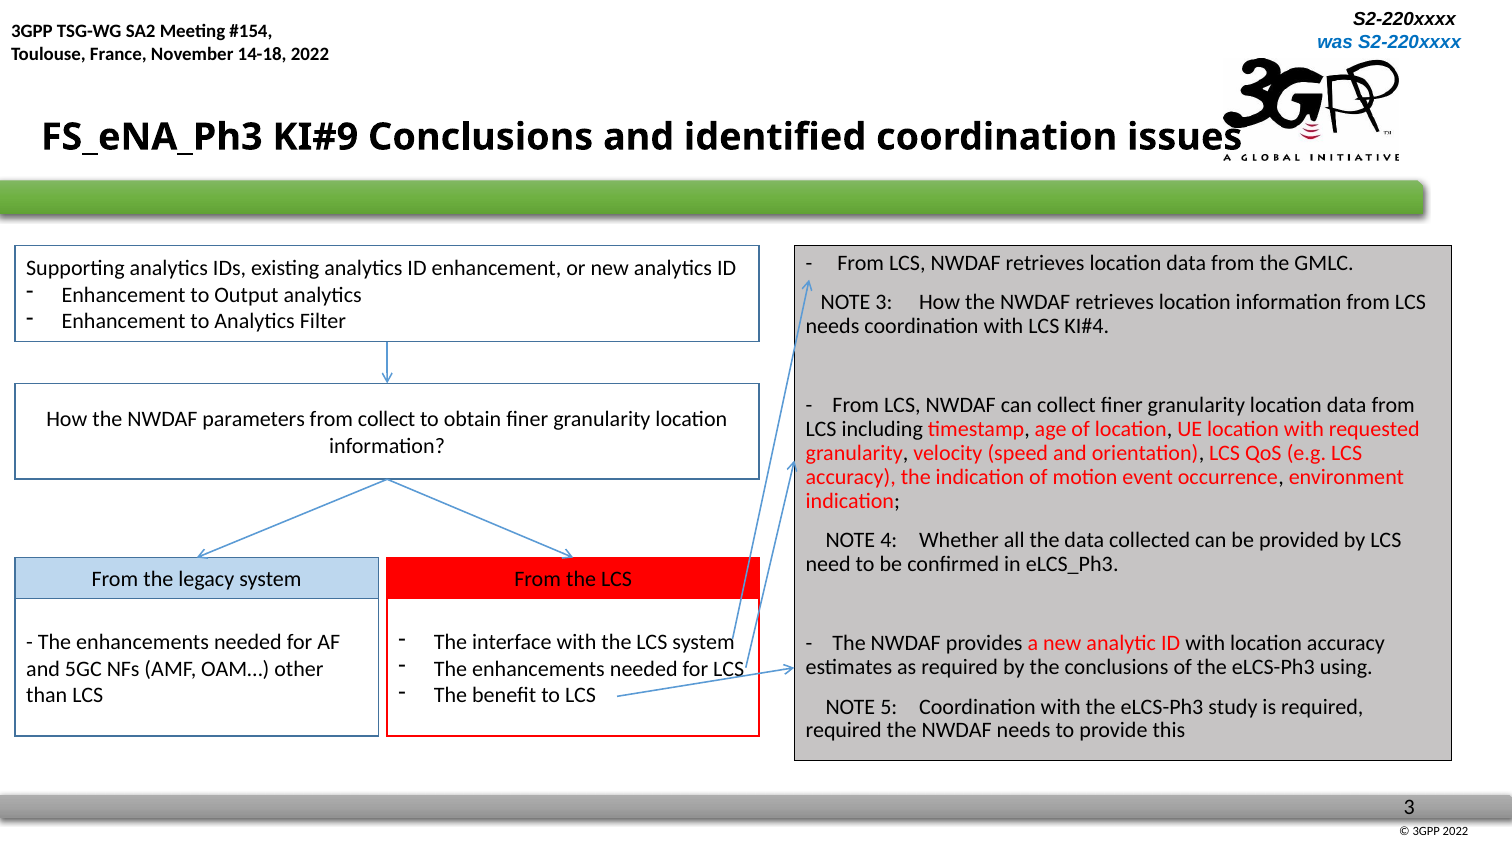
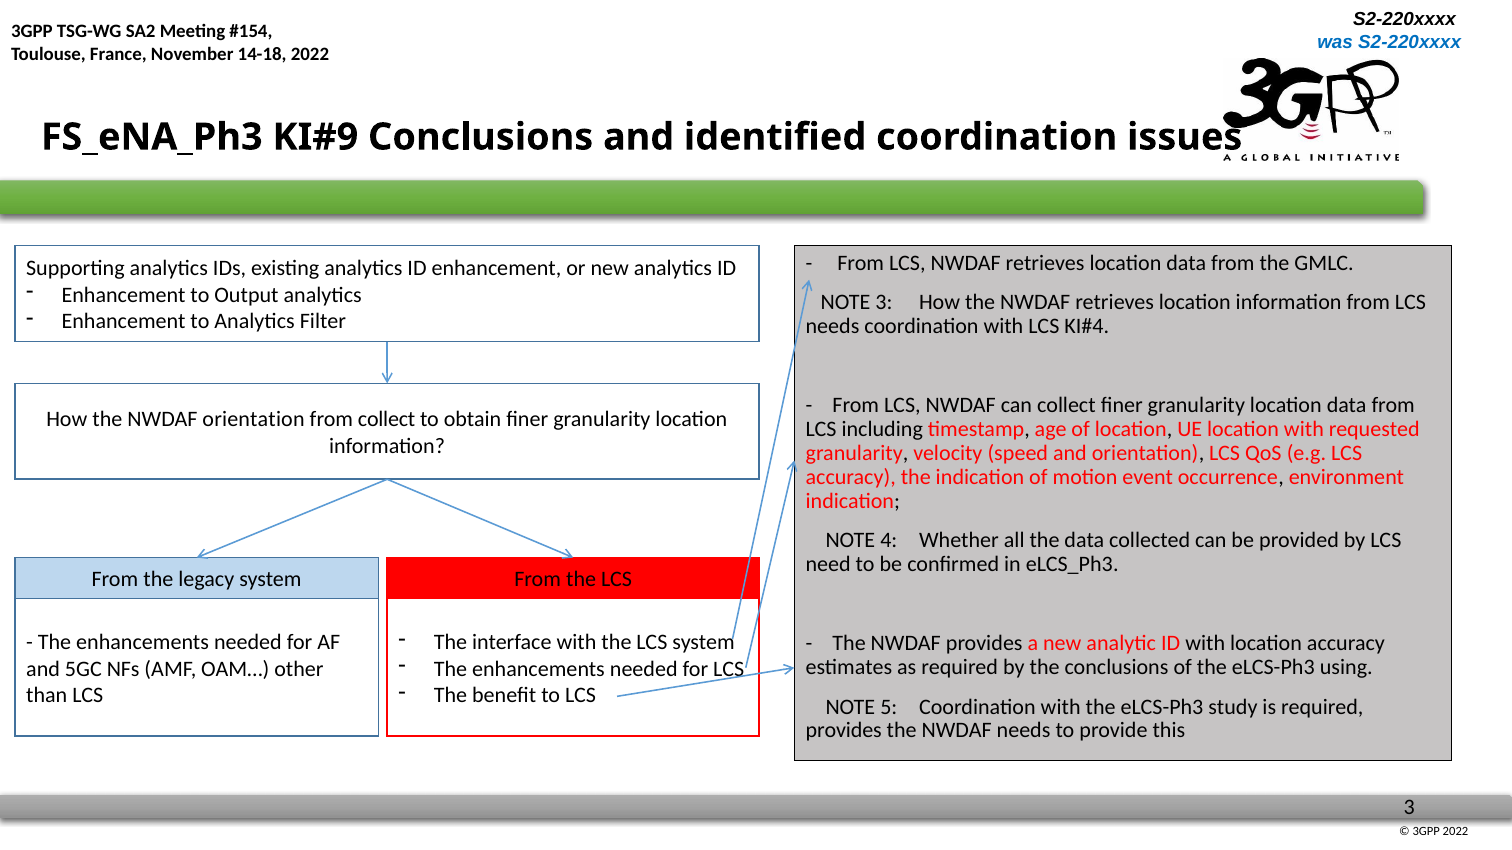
NWDAF parameters: parameters -> orientation (254, 420)
required: required -> provides (844, 731)
